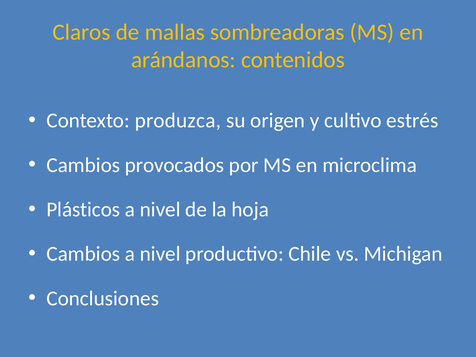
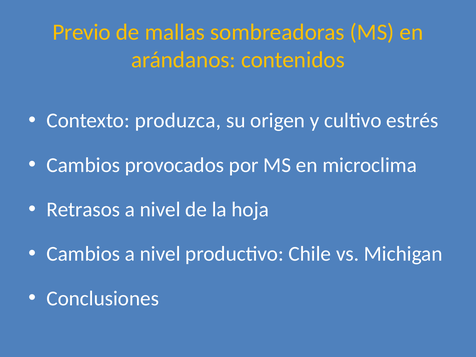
Claros: Claros -> Previo (82, 32)
Plásticos: Plásticos -> Retrasos (83, 210)
